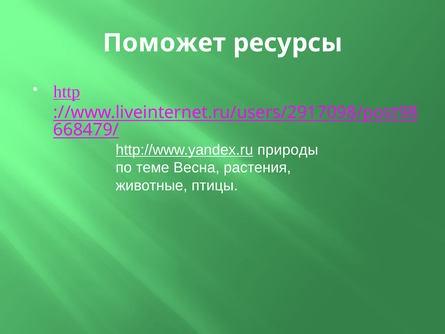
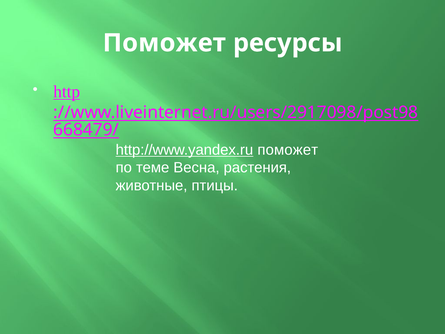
http://www.yandex.ru природы: природы -> поможет (288, 150)
